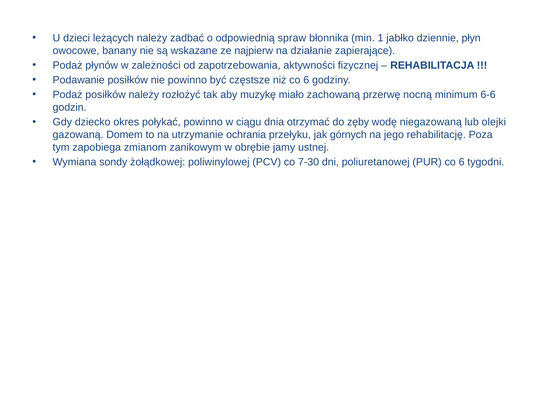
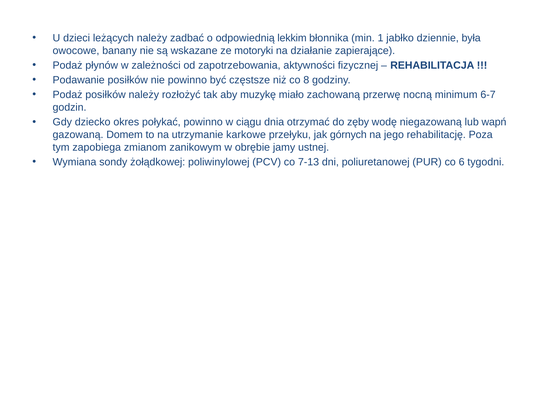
spraw: spraw -> lekkim (292, 38)
płyn: płyn -> była (471, 38)
najpierw: najpierw -> motoryki (254, 51)
niż co 6: 6 -> 8 (306, 80)
6-6: 6-6 -> 6-7 (488, 95)
olejki: olejki -> wapń (494, 122)
ochrania: ochrania -> karkowe (246, 135)
7-30: 7-30 -> 7-13 (309, 162)
